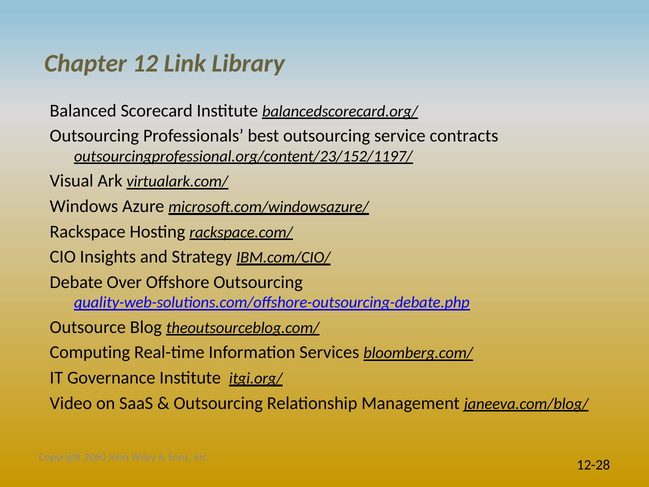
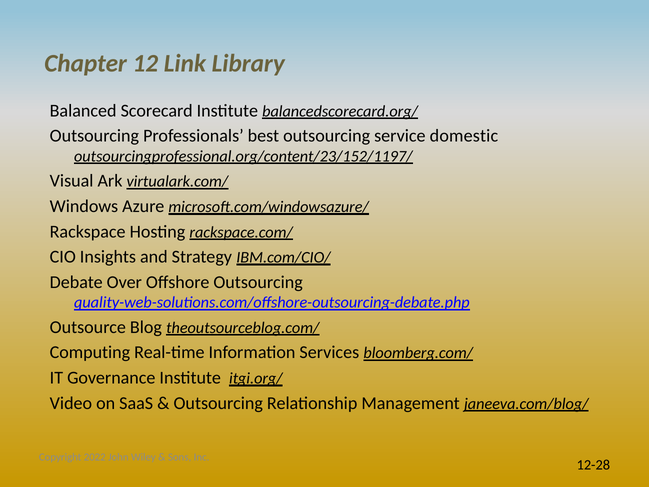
contracts: contracts -> domestic (464, 136)
2060: 2060 -> 2022 (95, 457)
